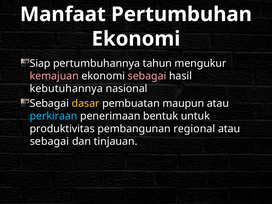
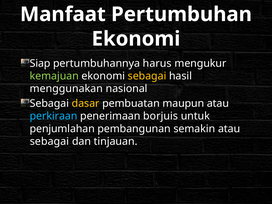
tahun: tahun -> harus (157, 63)
kemajuan colour: pink -> light green (54, 76)
sebagai colour: pink -> yellow (147, 76)
kebutuhannya: kebutuhannya -> menggunakan (66, 89)
bentuk: bentuk -> borjuis (161, 116)
produktivitas: produktivitas -> penjumlahan (62, 129)
regional: regional -> semakin (194, 129)
